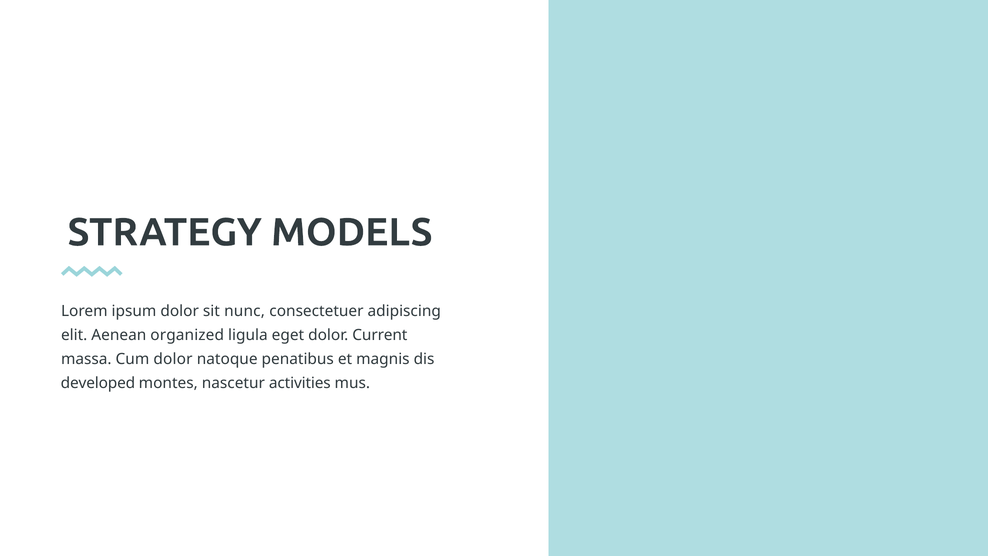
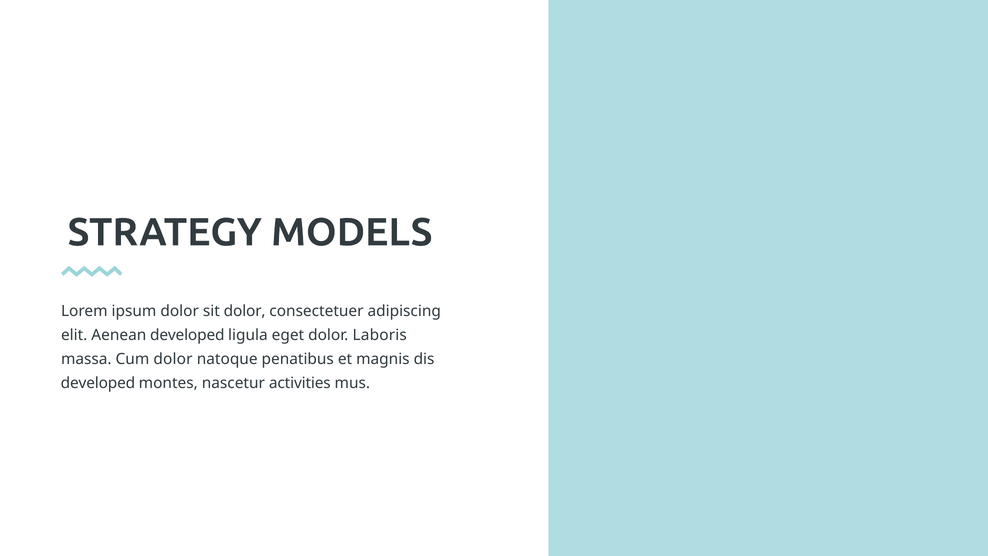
sit nunc: nunc -> dolor (245, 311)
Aenean organized: organized -> developed (187, 335)
Current: Current -> Laboris (380, 335)
